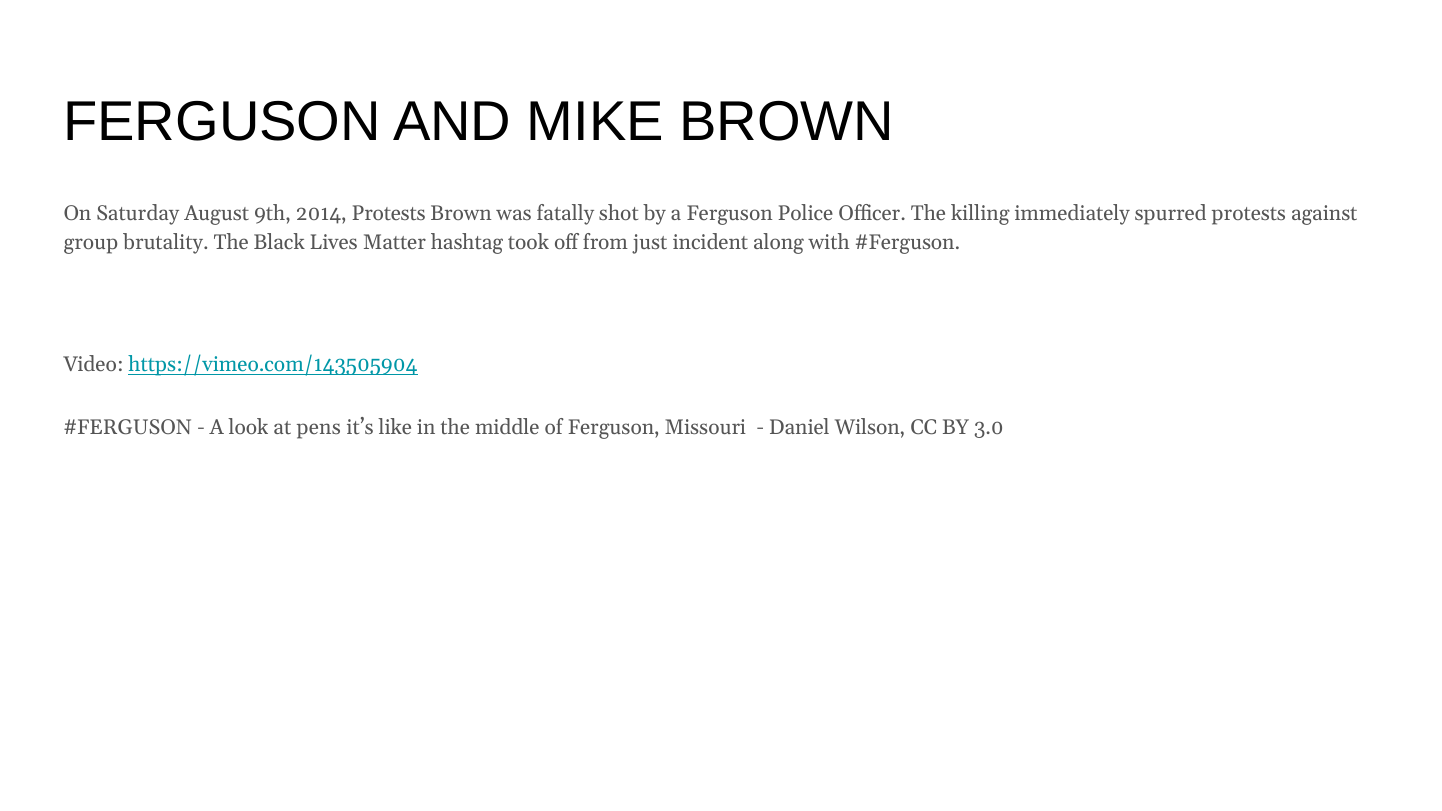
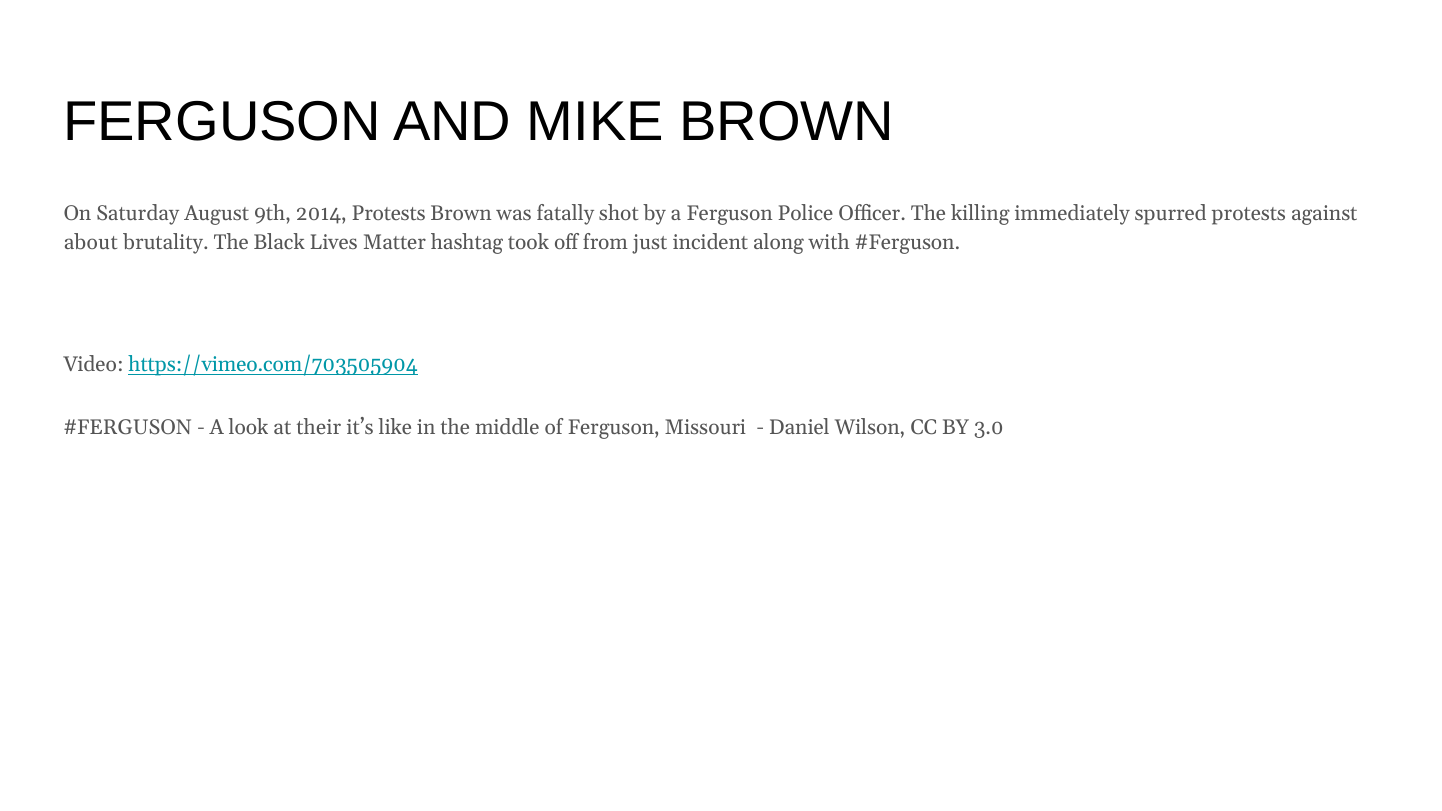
group: group -> about (91, 243)
https://vimeo.com/143505904: https://vimeo.com/143505904 -> https://vimeo.com/703505904 (273, 365)
pens: pens -> their (319, 428)
